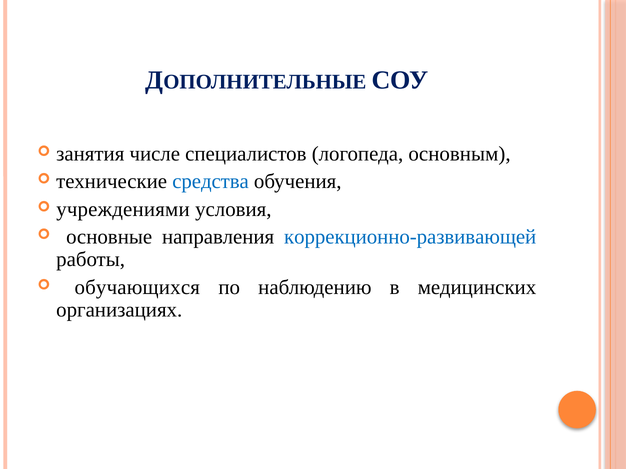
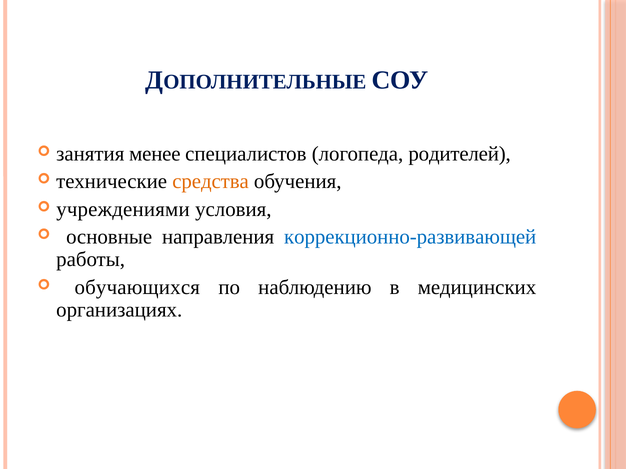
числе: числе -> менее (155, 154)
основным: основным -> родителей (460, 154)
средства colour: blue -> orange (211, 182)
